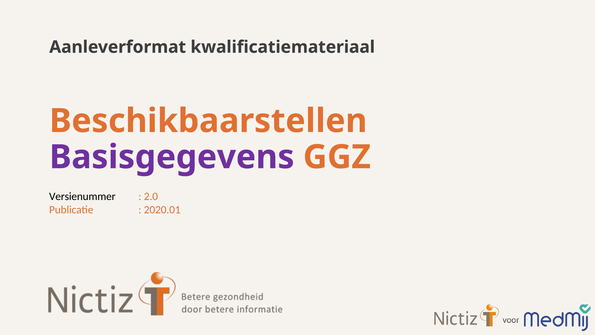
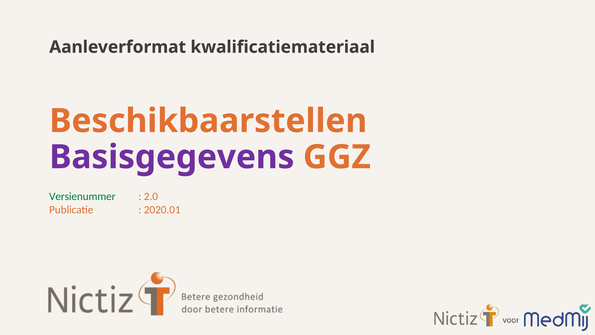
Versienummer colour: black -> green (82, 196)
